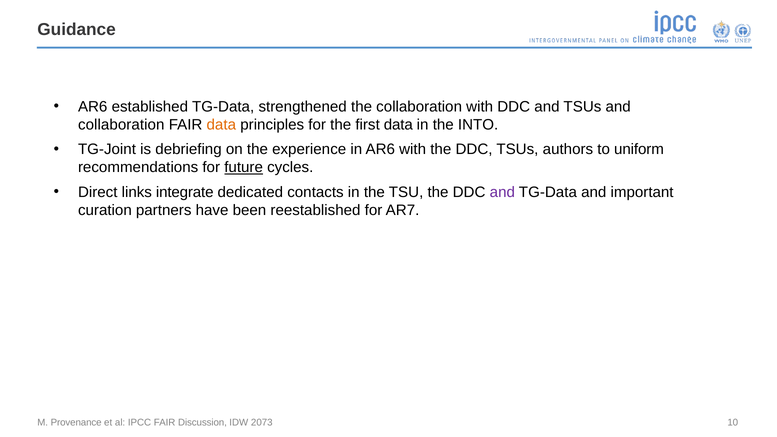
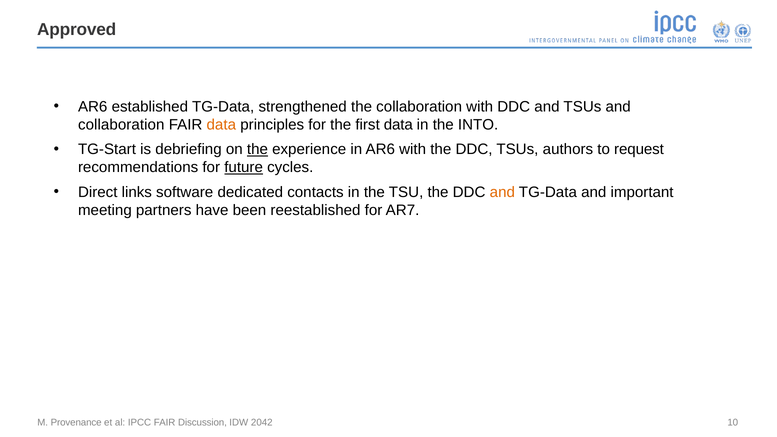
Guidance: Guidance -> Approved (77, 30)
TG-Joint: TG-Joint -> TG-Start (107, 149)
the underline: none -> present (257, 149)
uniform: uniform -> request (639, 149)
integrate: integrate -> software (185, 192)
and colour: purple -> orange (502, 192)
curation: curation -> meeting (105, 210)
2073: 2073 -> 2042 (262, 423)
